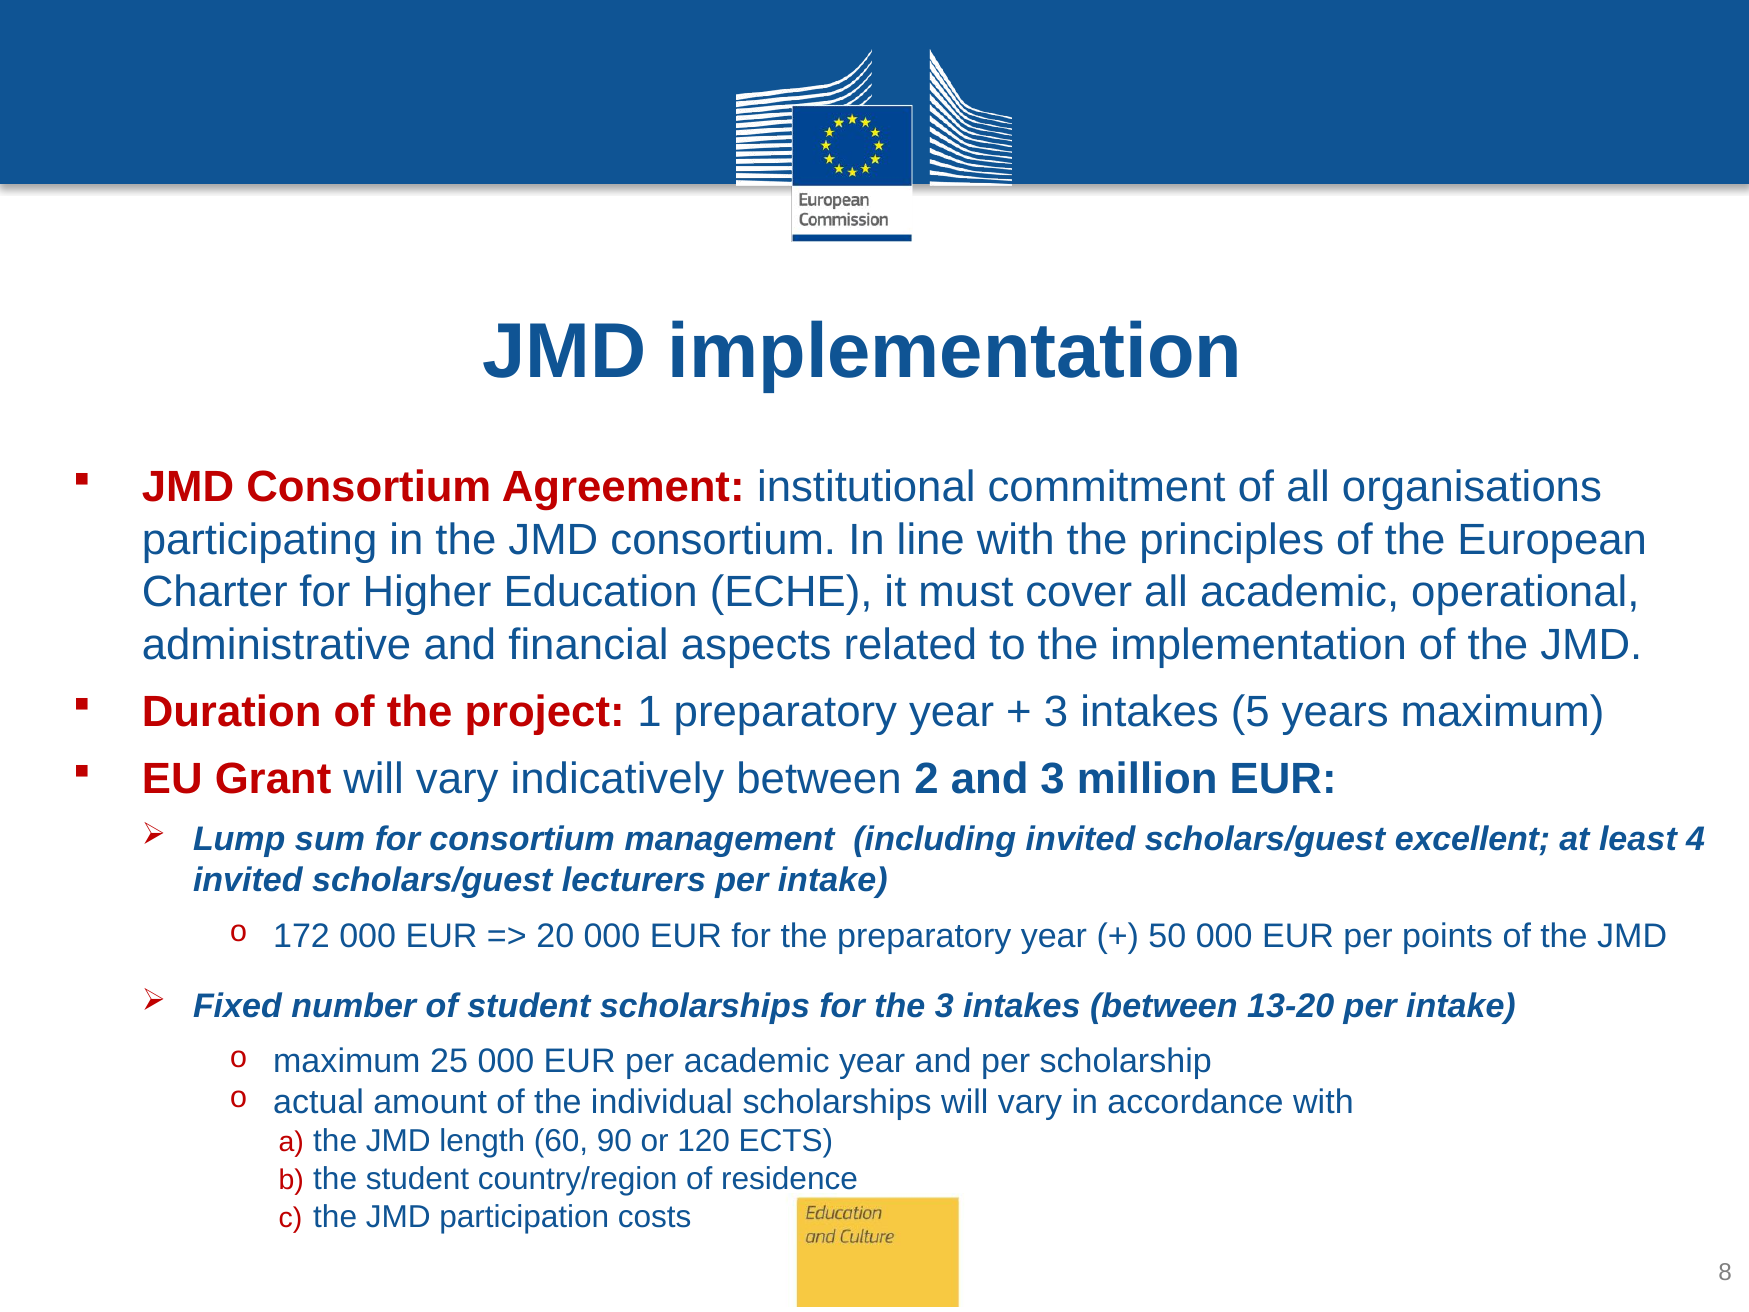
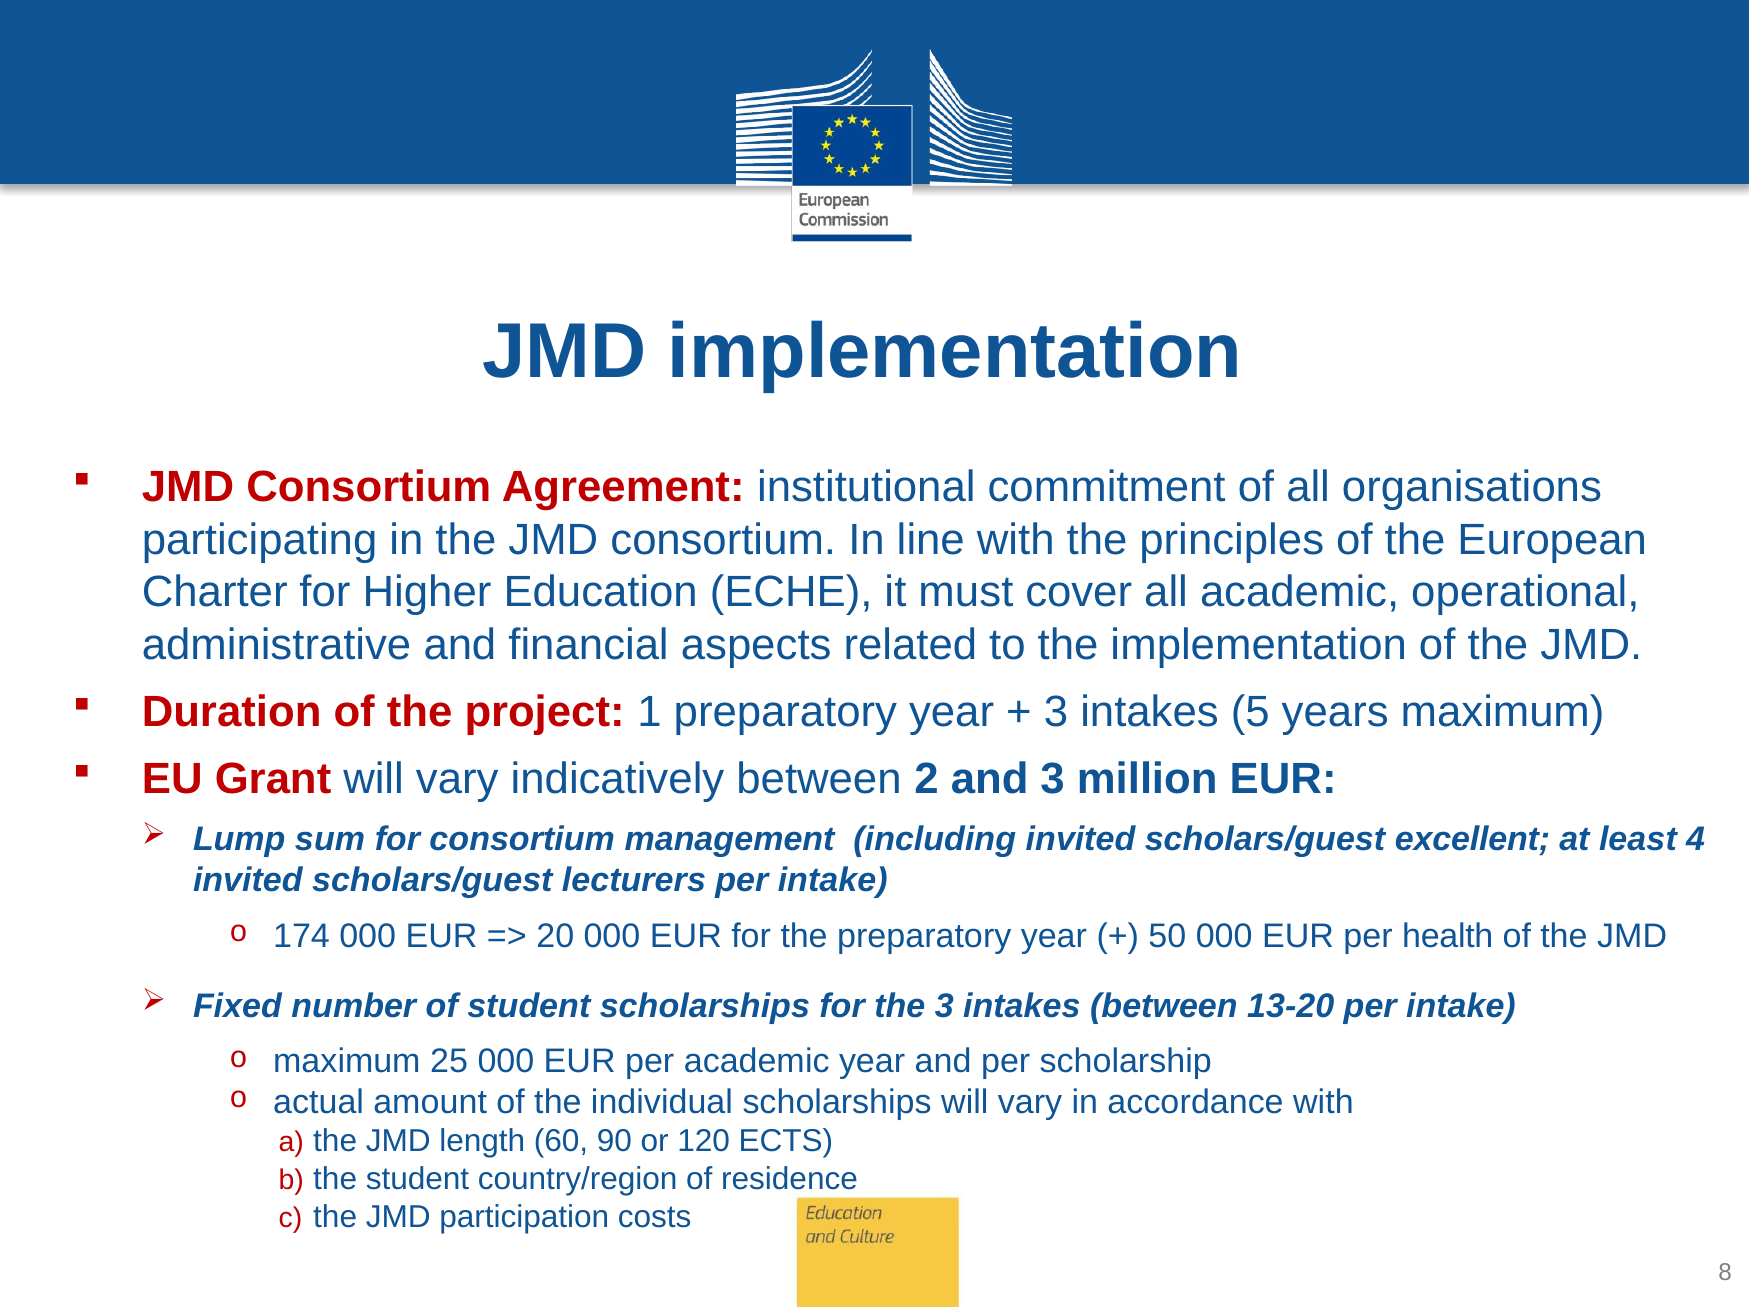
172: 172 -> 174 (302, 936)
points: points -> health (1448, 936)
